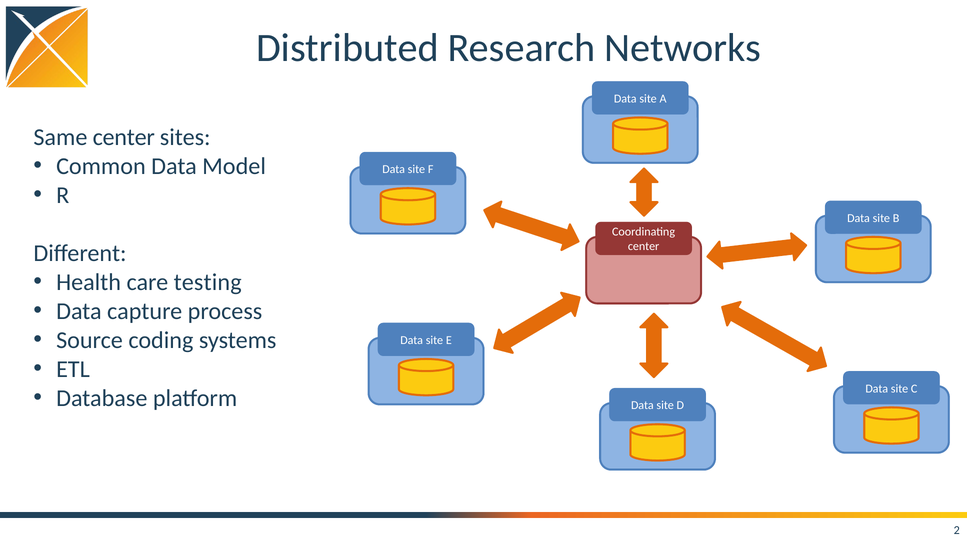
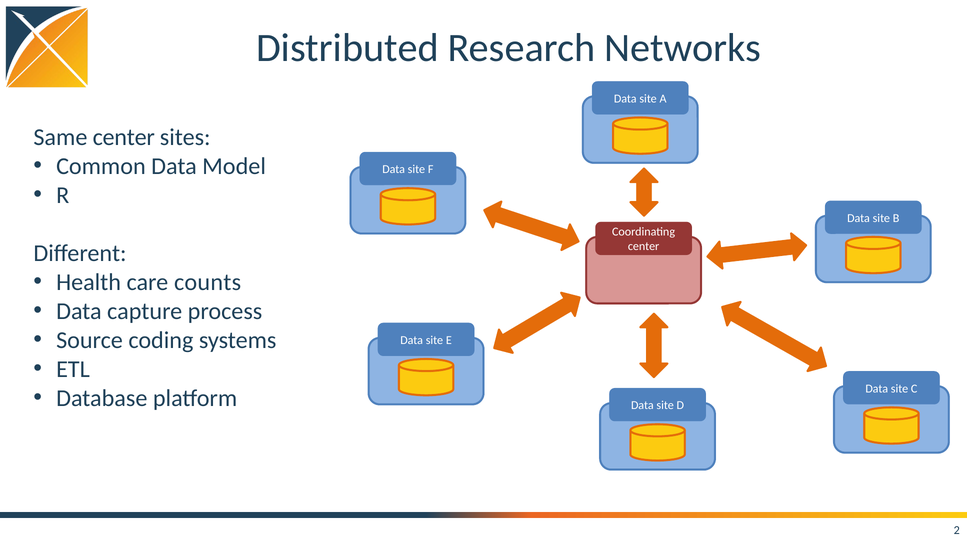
testing: testing -> counts (208, 282)
